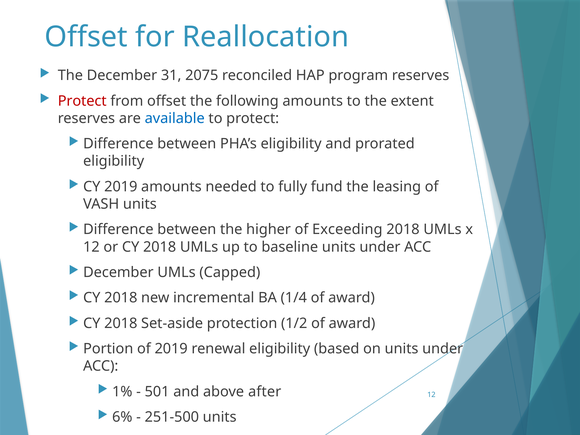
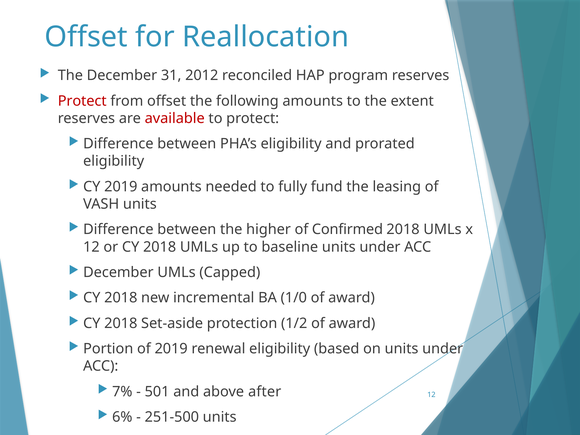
2075: 2075 -> 2012 (202, 75)
available colour: blue -> red (175, 118)
Exceeding: Exceeding -> Confirmed (347, 229)
1/4: 1/4 -> 1/0 (294, 298)
1%: 1% -> 7% (122, 392)
